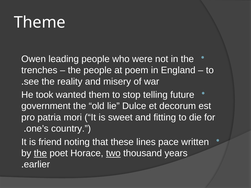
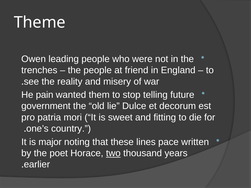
poem: poem -> friend (137, 70)
took: took -> pain (45, 95)
friend: friend -> major (50, 142)
the underline: present -> none (40, 153)
